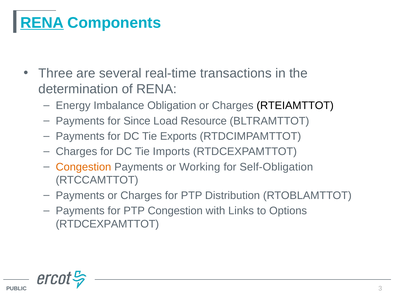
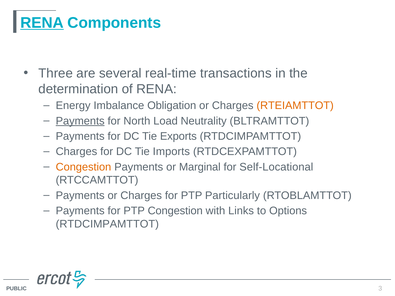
RTEIAMTTOT colour: black -> orange (295, 106)
Payments underline: none -> present (80, 121)
Since: Since -> North (137, 121)
Resource: Resource -> Neutrality (204, 121)
Working: Working -> Marginal (200, 167)
Self-Obligation: Self-Obligation -> Self-Locational (276, 167)
Distribution: Distribution -> Particularly (232, 196)
RTDCEXPAMTTOT: RTDCEXPAMTTOT -> RTDCIMPAMTTOT (107, 224)
